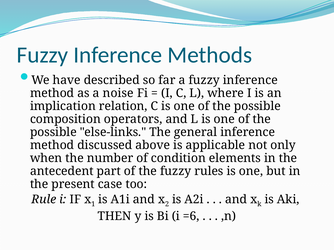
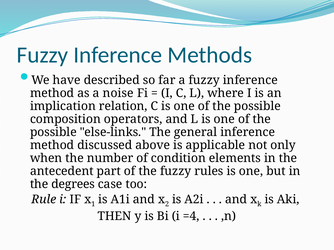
present: present -> degrees (73, 185)
=6: =6 -> =4 (191, 217)
